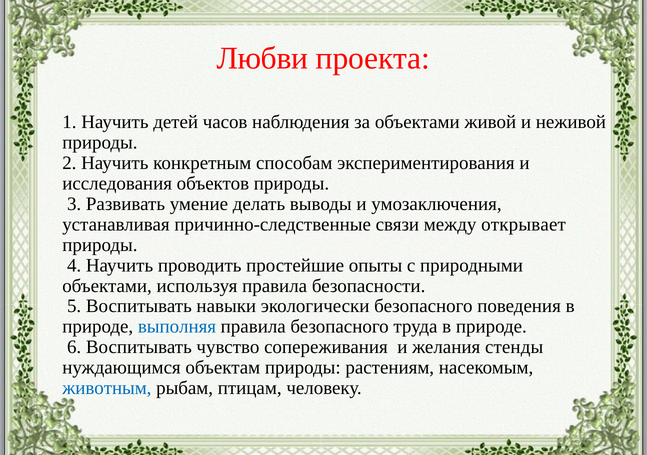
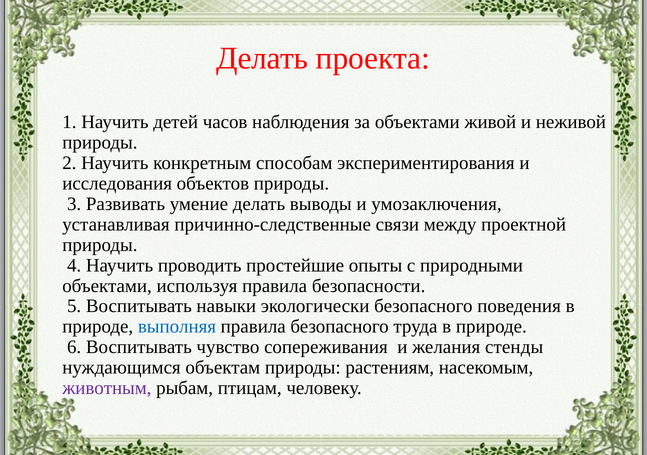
Любви: Любви -> Делать (262, 58)
открывает: открывает -> проектной (524, 224)
животным colour: blue -> purple (107, 388)
